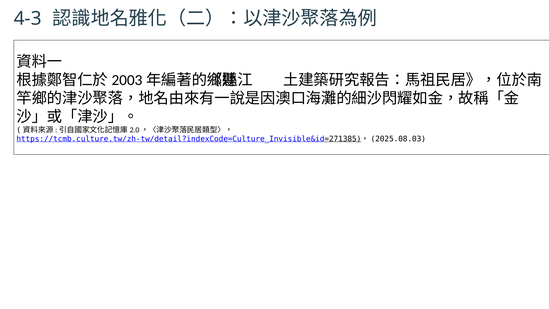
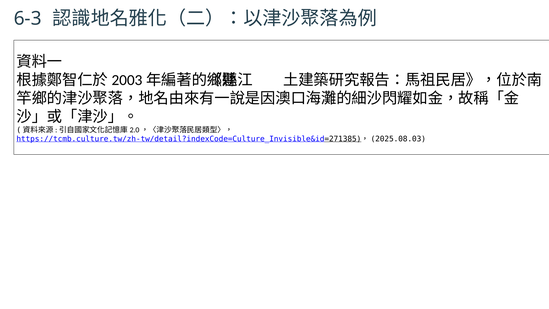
4-3: 4-3 -> 6-3 (28, 18)
